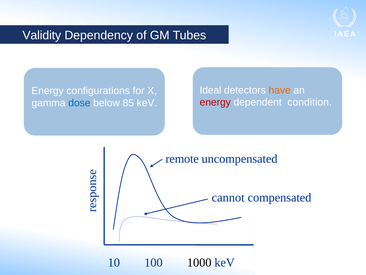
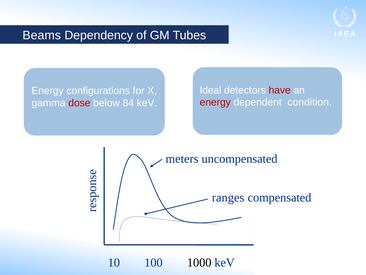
Validity: Validity -> Beams (42, 35)
have colour: orange -> red (280, 90)
dose colour: blue -> red (79, 103)
85: 85 -> 84 (128, 103)
remote: remote -> meters (182, 158)
cannot: cannot -> ranges (228, 197)
